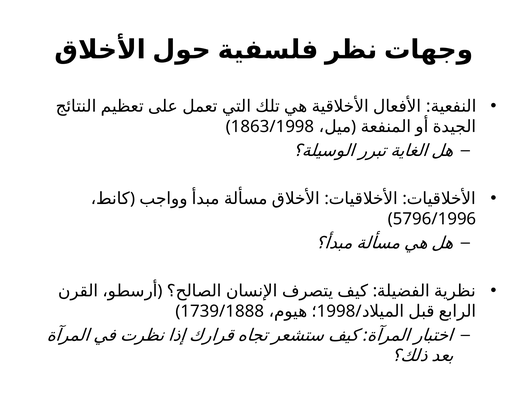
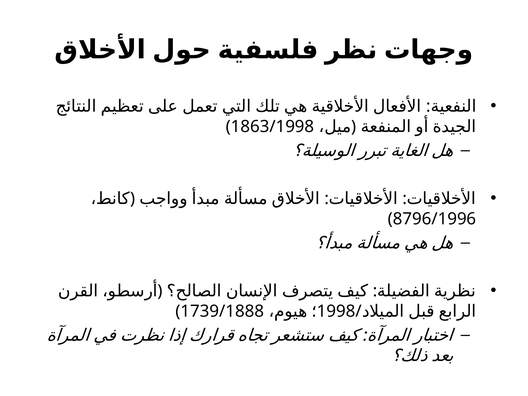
5796/1996: 5796/1996 -> 8796/1996 (435, 219)
